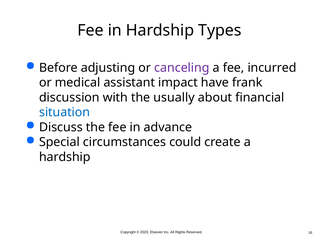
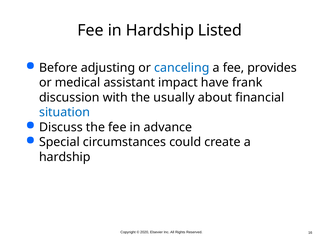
Types: Types -> Listed (220, 30)
canceling colour: purple -> blue (182, 68)
incurred: incurred -> provides (272, 68)
